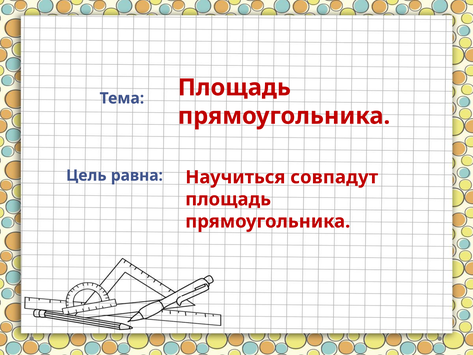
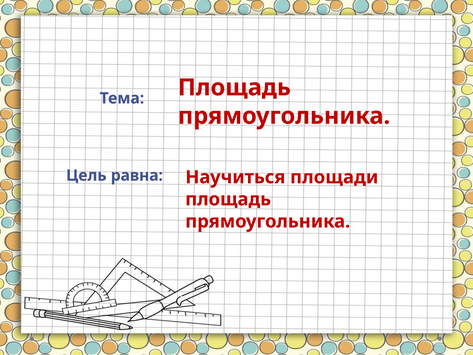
совпадут: совпадут -> площади (334, 177)
